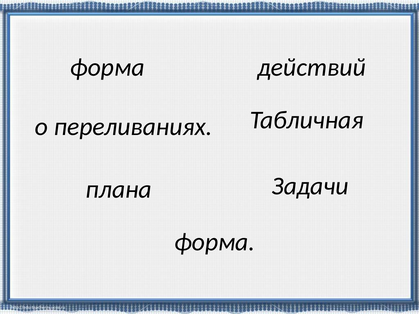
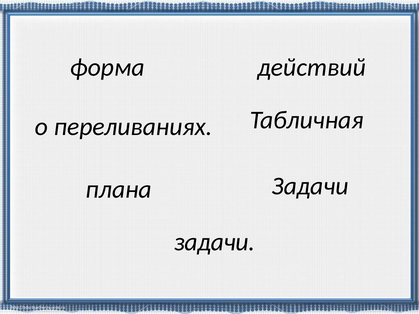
форма: форма -> задачи (214, 242)
